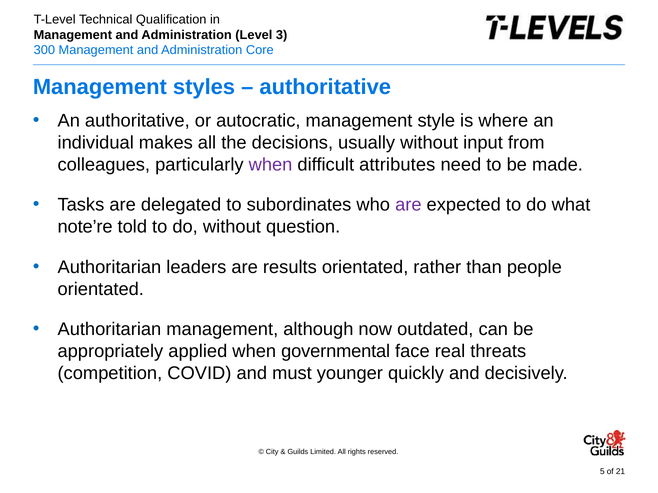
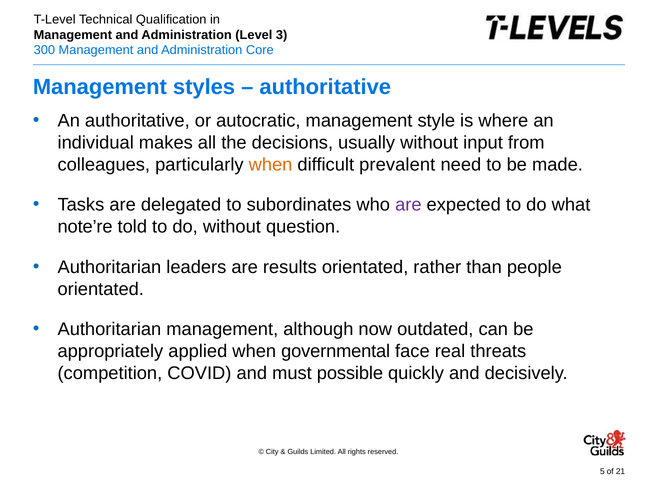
when colour: purple -> orange (271, 165)
attributes: attributes -> prevalent (397, 165)
younger: younger -> possible (350, 373)
